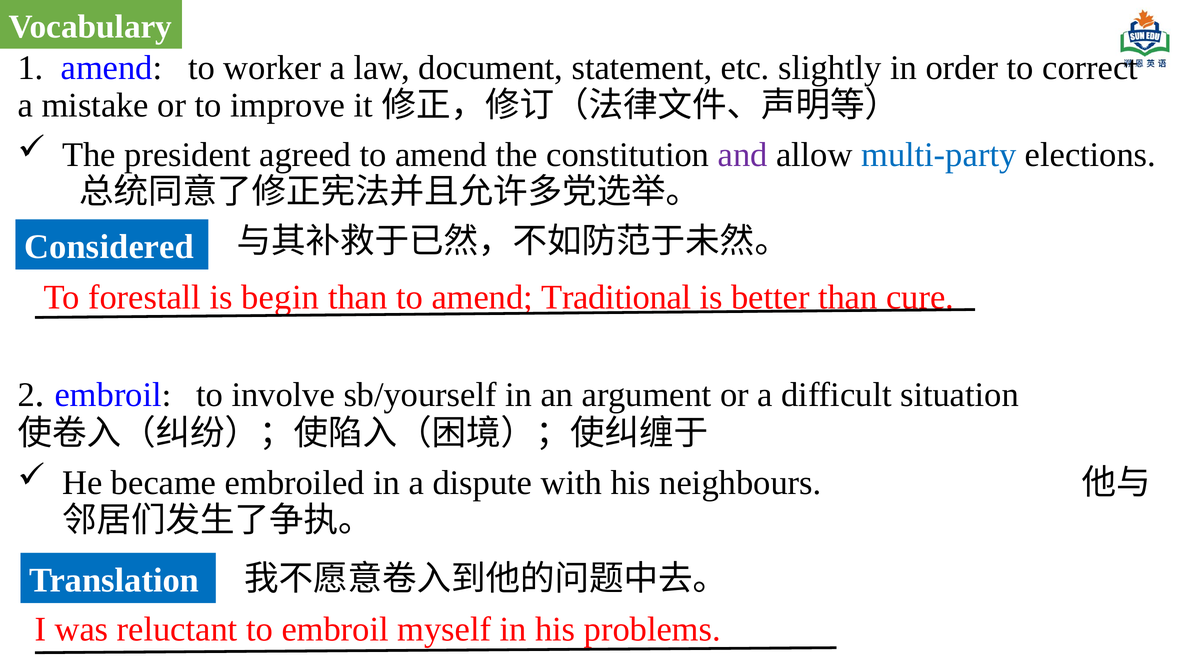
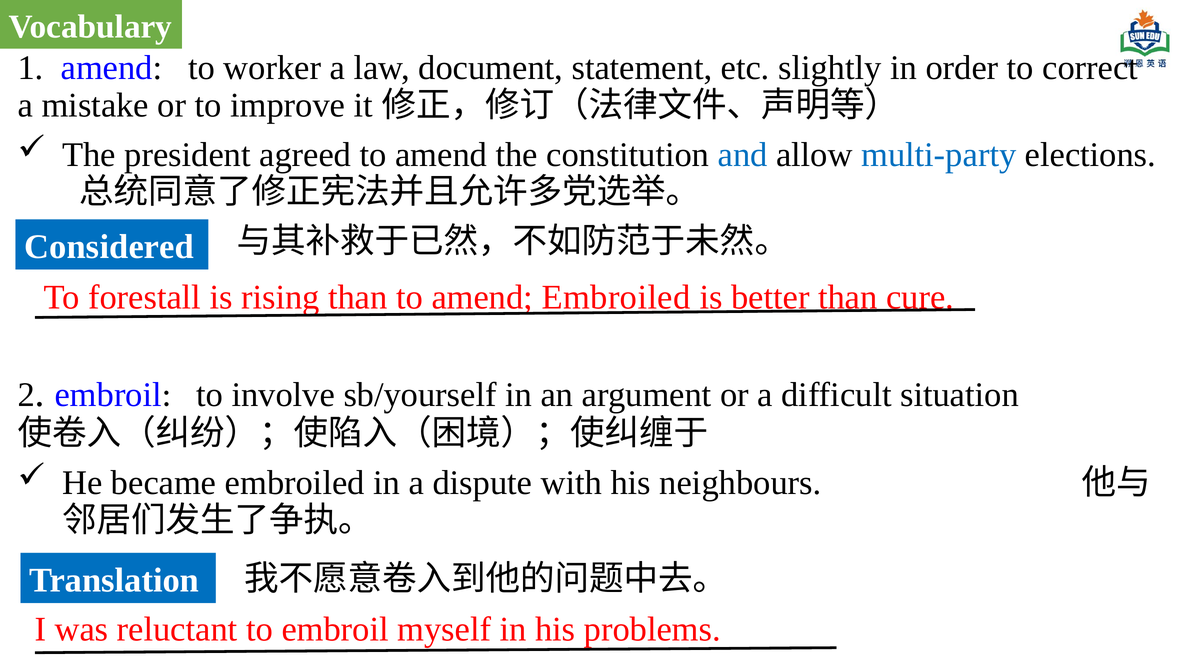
and colour: purple -> blue (743, 155)
begin: begin -> rising (280, 297)
amend Traditional: Traditional -> Embroiled (616, 297)
